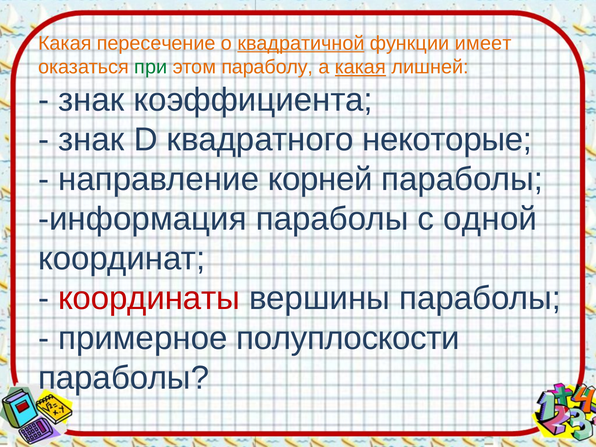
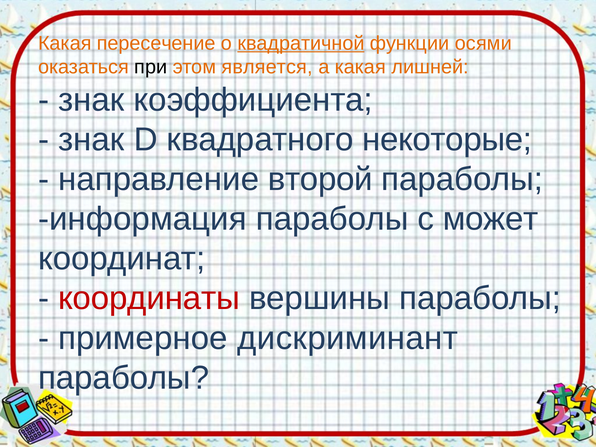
имеет: имеет -> осями (483, 43)
при colour: green -> black (151, 67)
параболу: параболу -> является (267, 67)
какая underline: present -> none (360, 67)
корней: корней -> второй (320, 179)
одной: одной -> может (491, 219)
полуплоскости: полуплоскости -> дискриминант (348, 338)
